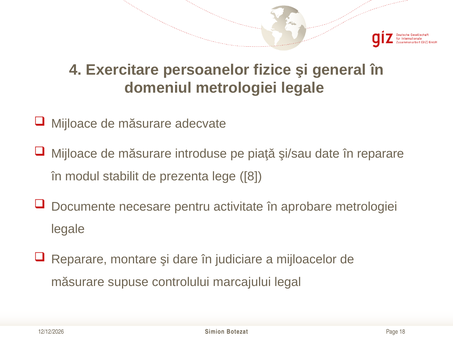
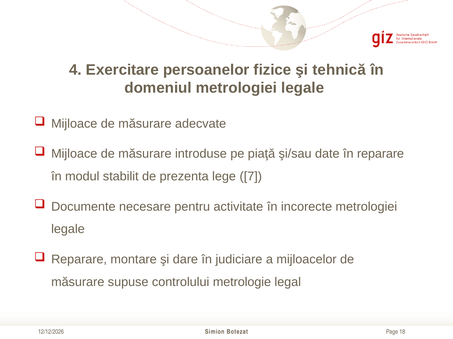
general: general -> tehnică (339, 70)
8: 8 -> 7 (251, 177)
aprobare: aprobare -> incorecte (307, 207)
marcajului: marcajului -> metrologie (242, 282)
